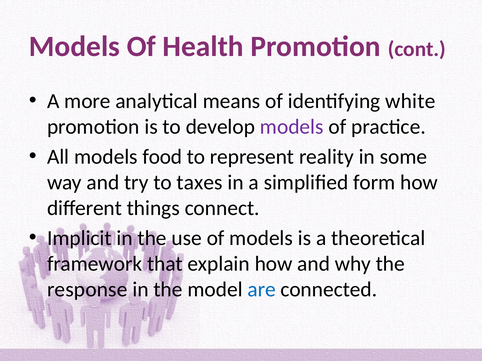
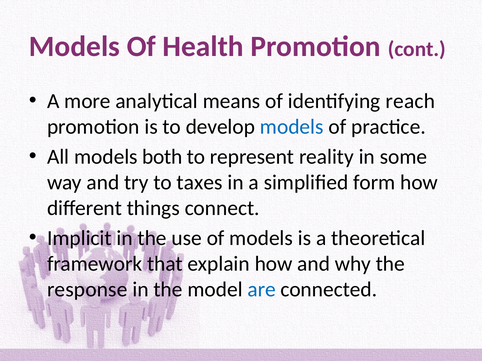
white: white -> reach (410, 101)
models colour: purple -> blue (292, 127)
food: food -> both (162, 157)
